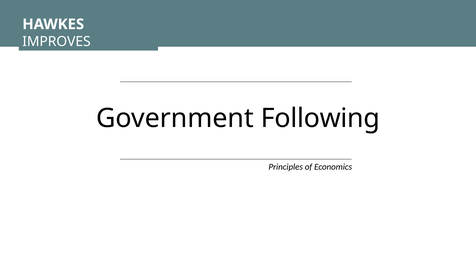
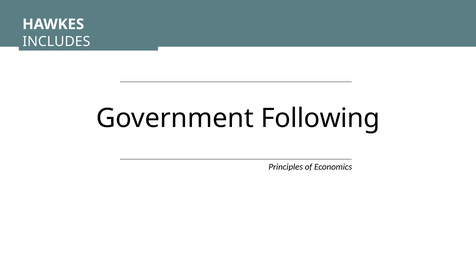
IMPROVES: IMPROVES -> INCLUDES (56, 41)
